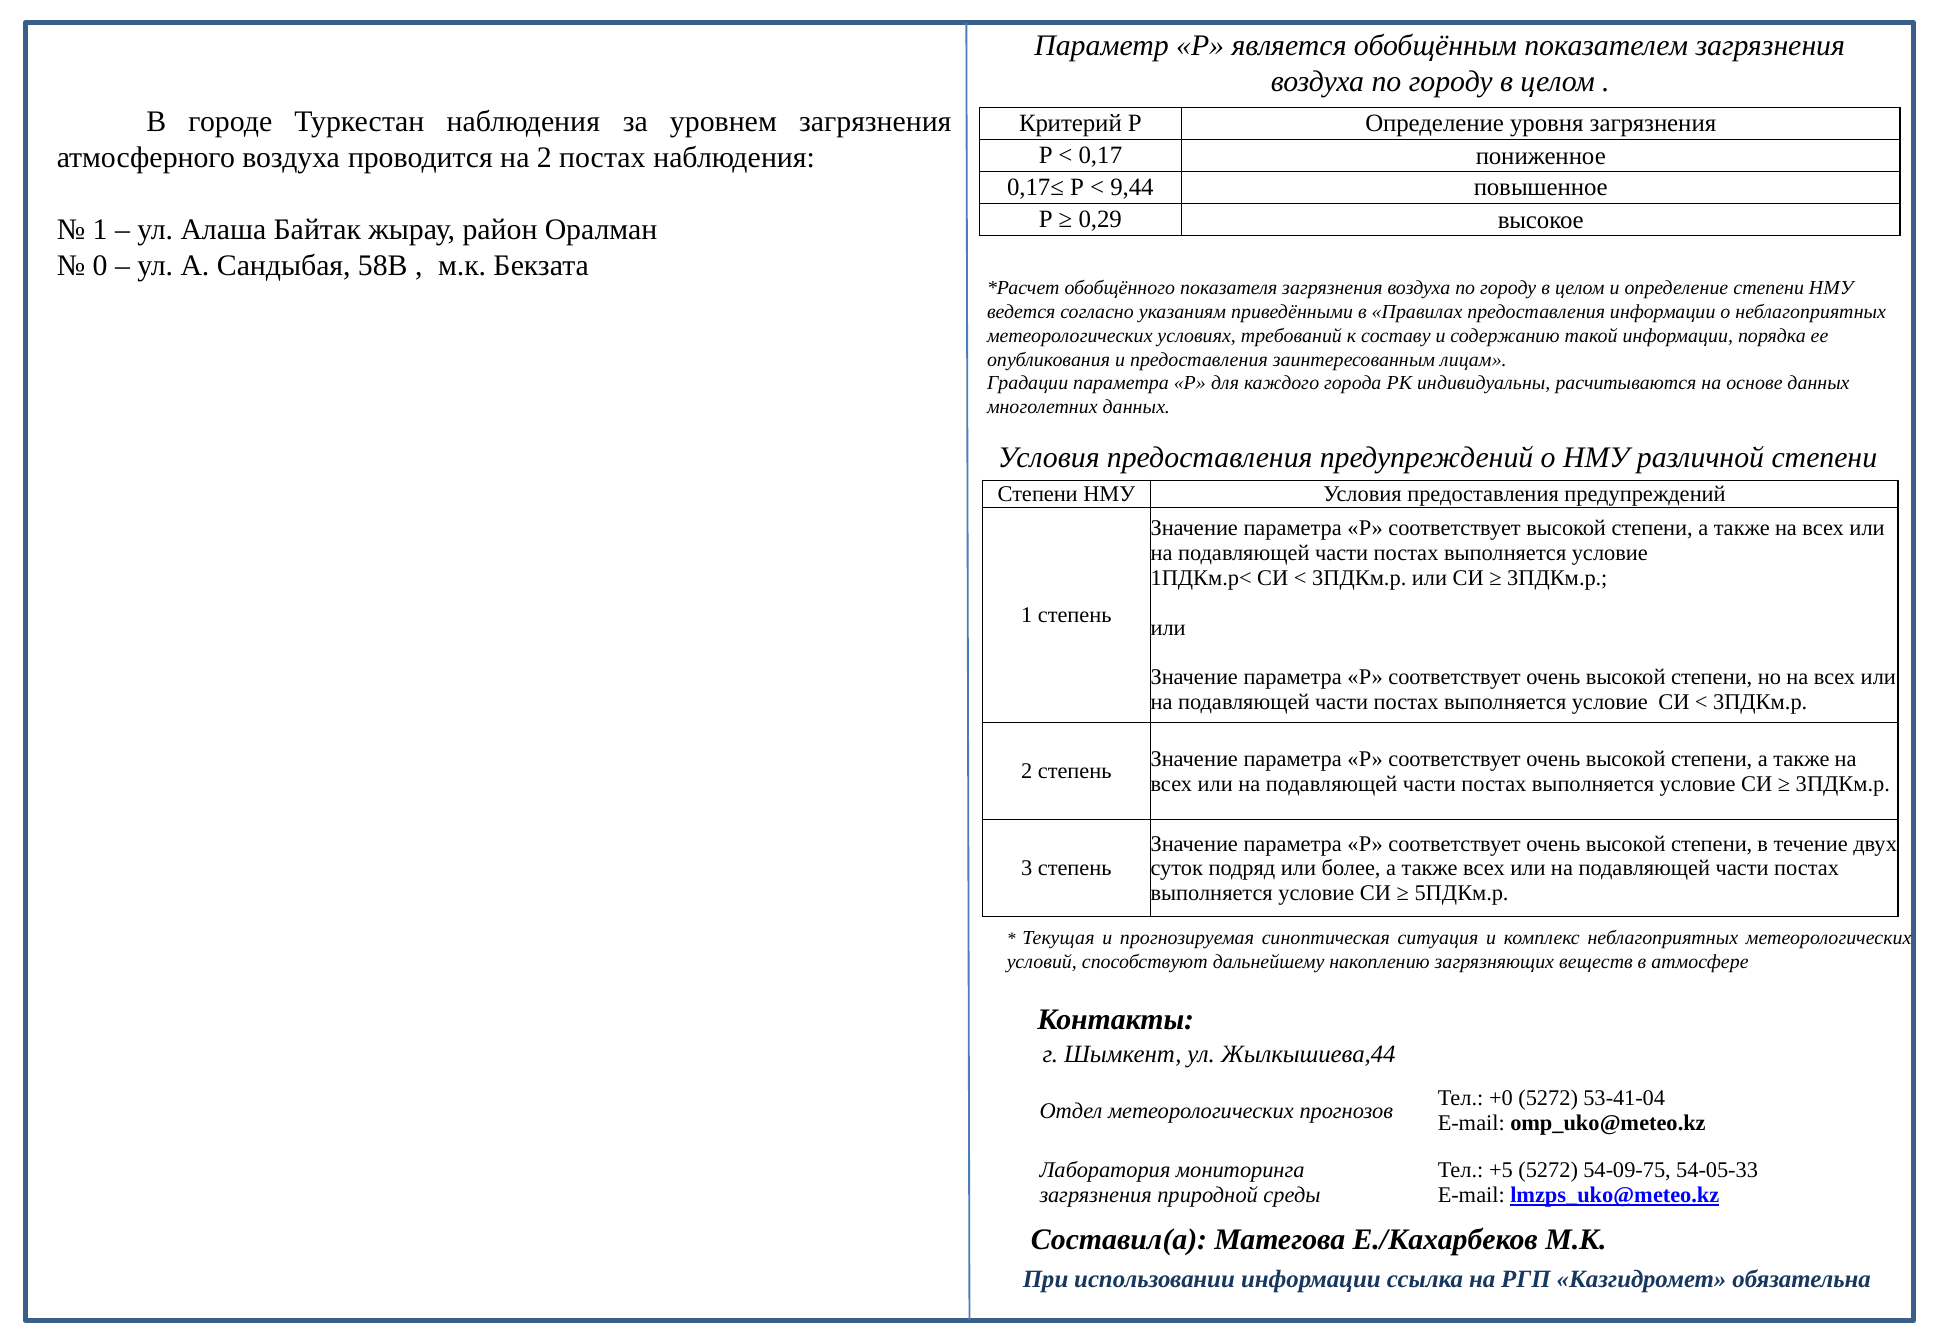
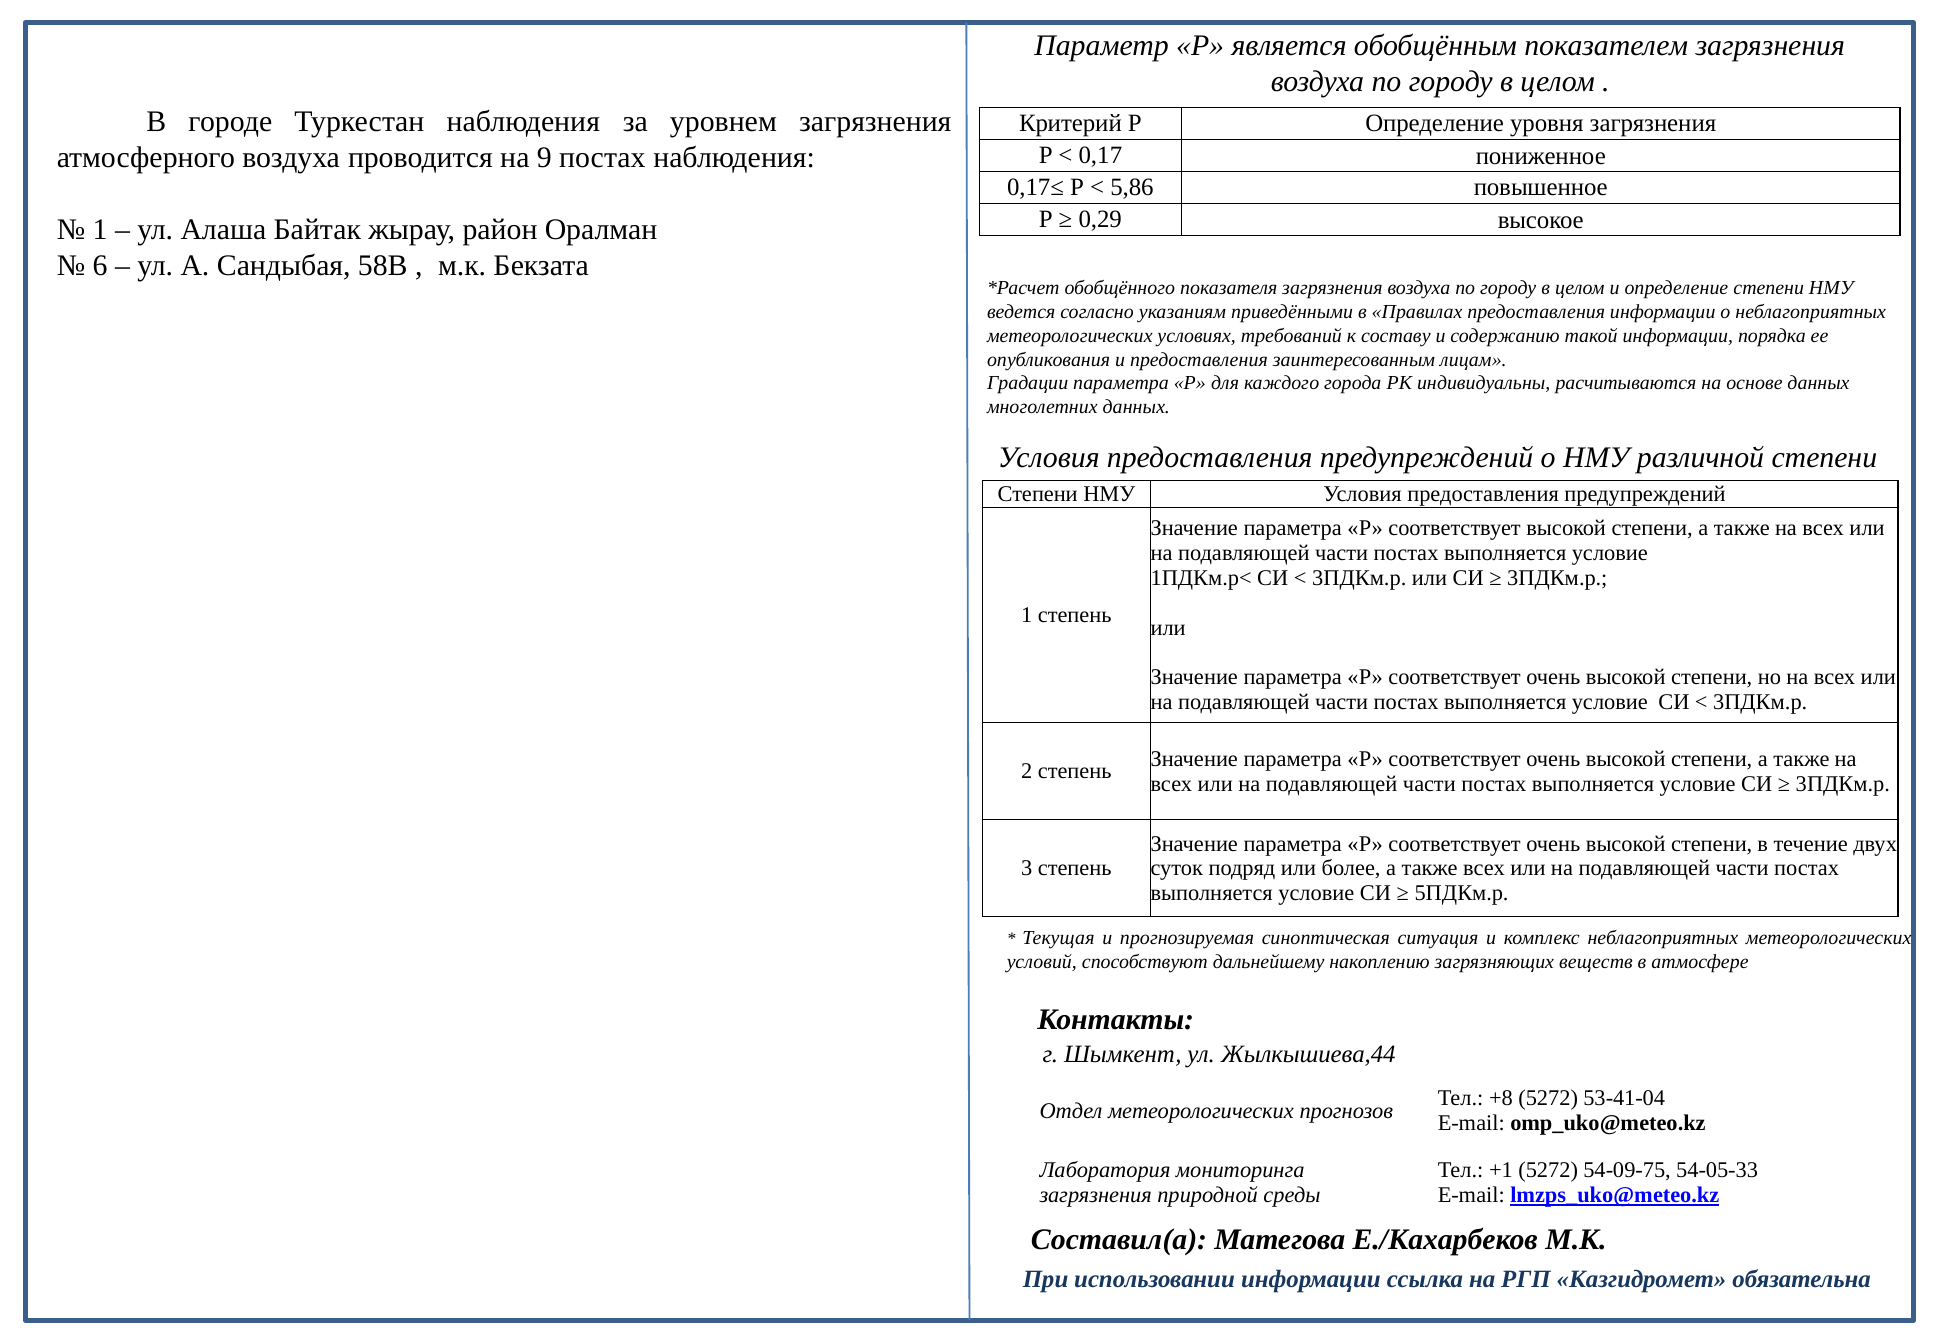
на 2: 2 -> 9 (544, 158)
9,44: 9,44 -> 5,86 (1132, 187)
0: 0 -> 6 (100, 265)
+0: +0 -> +8 (1501, 1098)
+5: +5 -> +1 (1501, 1170)
